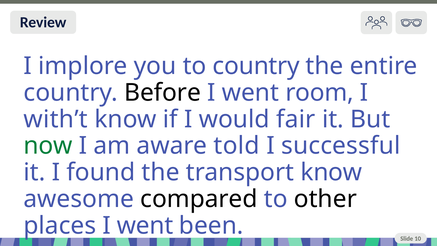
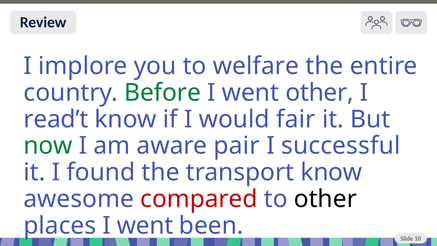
to country: country -> welfare (256, 66)
Before colour: black -> green (162, 93)
went room: room -> other (320, 93)
with’t: with’t -> read’t (56, 119)
told: told -> pair (237, 146)
compared colour: black -> red (199, 199)
